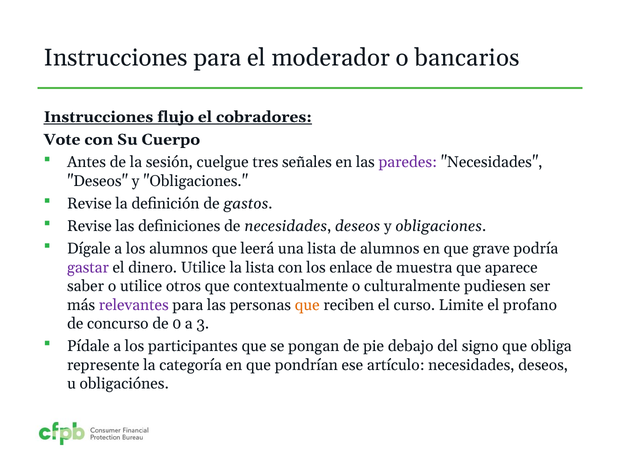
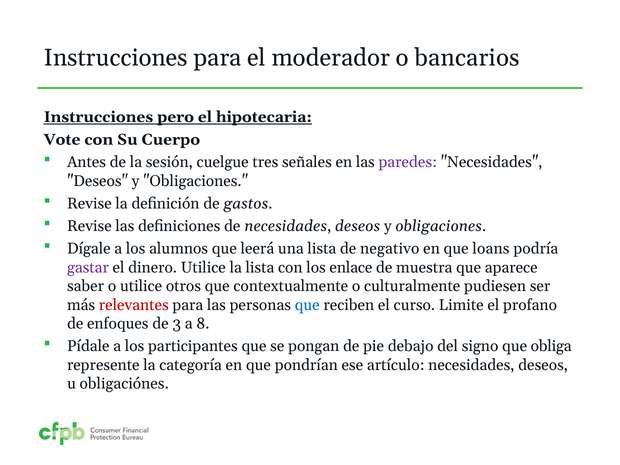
flujo: flujo -> pero (176, 117)
cobradores: cobradores -> hipotecaria (264, 117)
de alumnos: alumnos -> negativo (390, 249)
grave: grave -> loans (491, 249)
relevantes colour: purple -> red (134, 305)
que colour: orange -> blue (307, 305)
concurso: concurso -> enfoques (118, 324)
0: 0 -> 3 (177, 324)
3: 3 -> 8 (203, 324)
